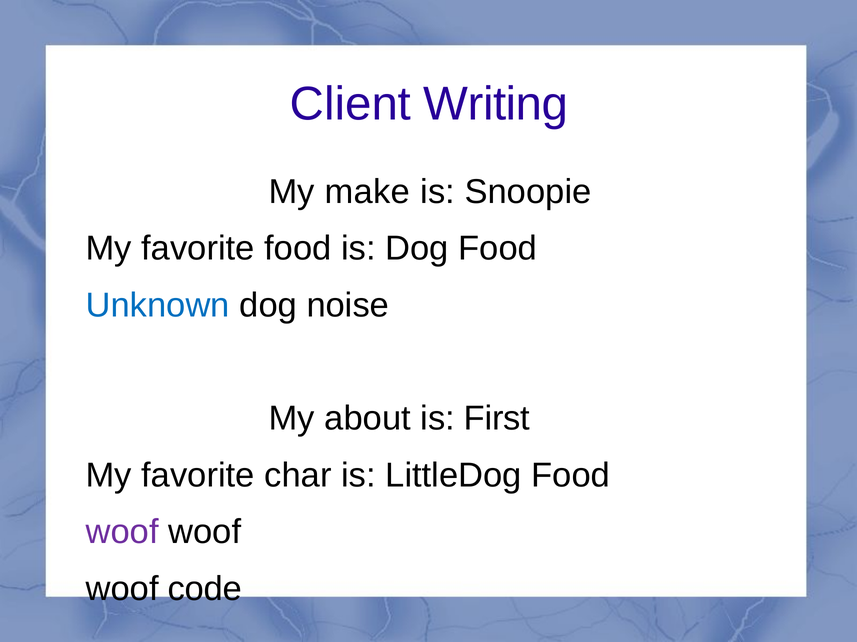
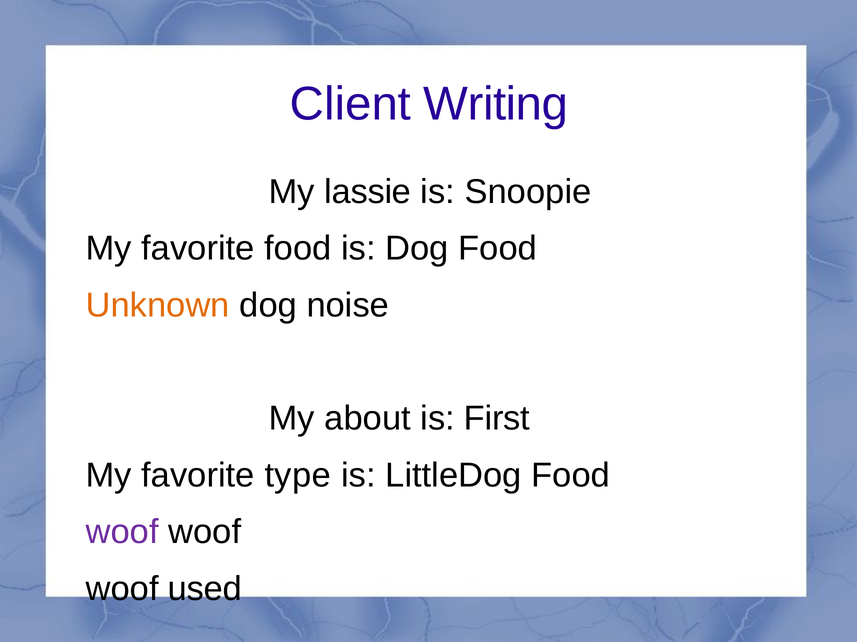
make: make -> lassie (368, 192)
Unknown colour: blue -> orange (158, 305)
char: char -> type (298, 476)
code: code -> used (205, 589)
